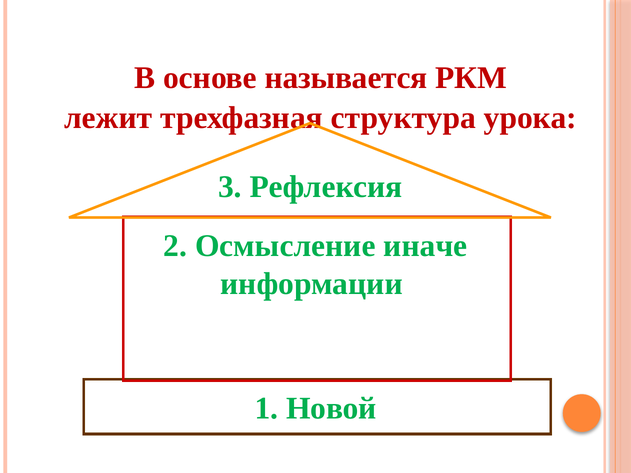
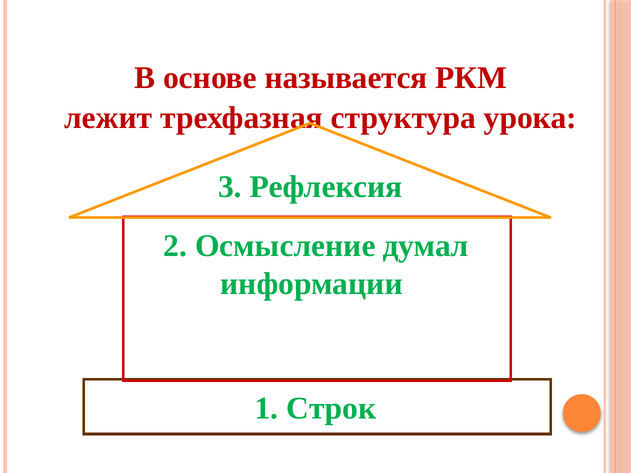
иначе: иначе -> думал (426, 246)
Новой: Новой -> Строк (331, 409)
